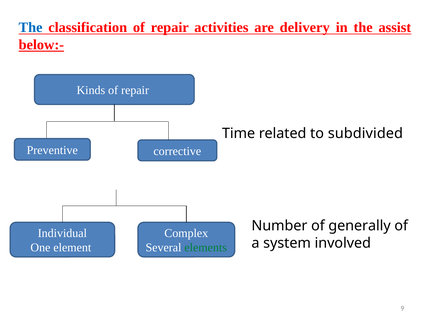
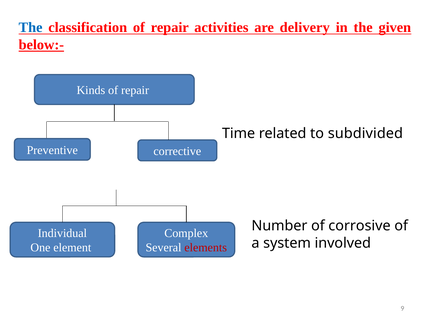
assist: assist -> given (395, 28)
generally: generally -> corrosive (360, 225)
elements colour: green -> red (206, 247)
